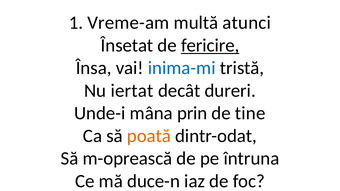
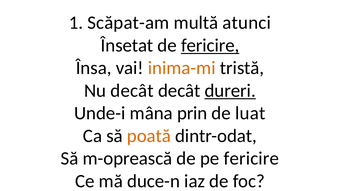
Vreme-am: Vreme-am -> Scăpat-am (128, 23)
inima-mi colour: blue -> orange (182, 68)
Nu iertat: iertat -> decât (132, 91)
dureri underline: none -> present (230, 91)
tine: tine -> luat (250, 113)
pe întruna: întruna -> fericire (251, 159)
